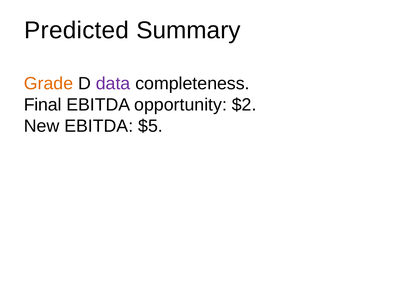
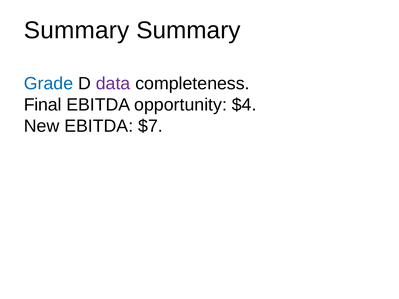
Predicted: Predicted -> Summary (77, 30)
Grade colour: orange -> blue (49, 84)
$2: $2 -> $4 (244, 105)
$5: $5 -> $7 (151, 126)
